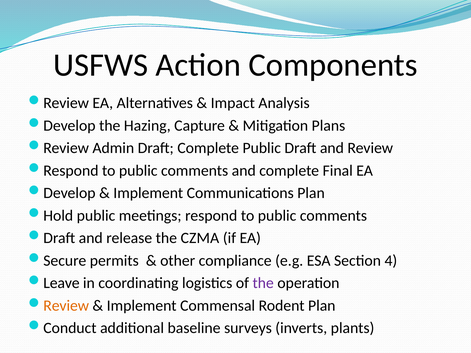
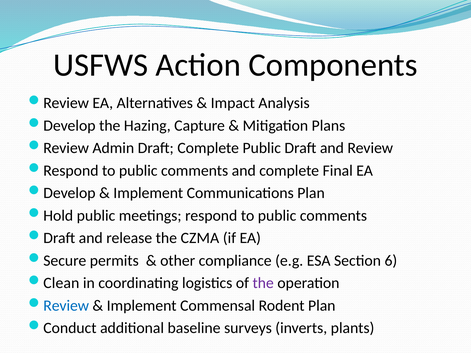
4: 4 -> 6 (391, 261)
Leave: Leave -> Clean (61, 283)
Review colour: orange -> blue (66, 306)
